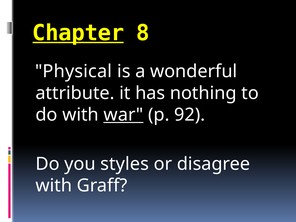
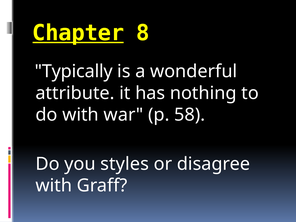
Physical: Physical -> Typically (74, 71)
war underline: present -> none (123, 115)
92: 92 -> 58 (190, 115)
